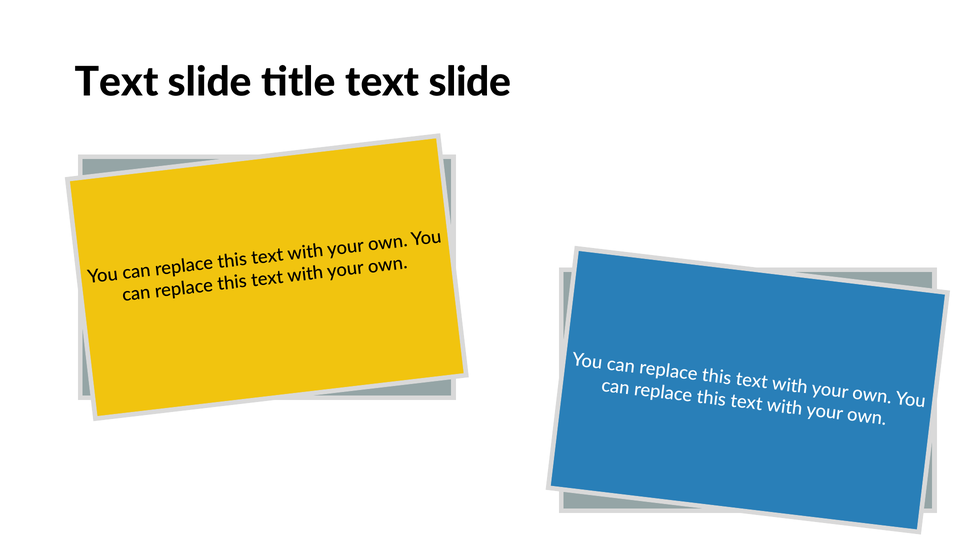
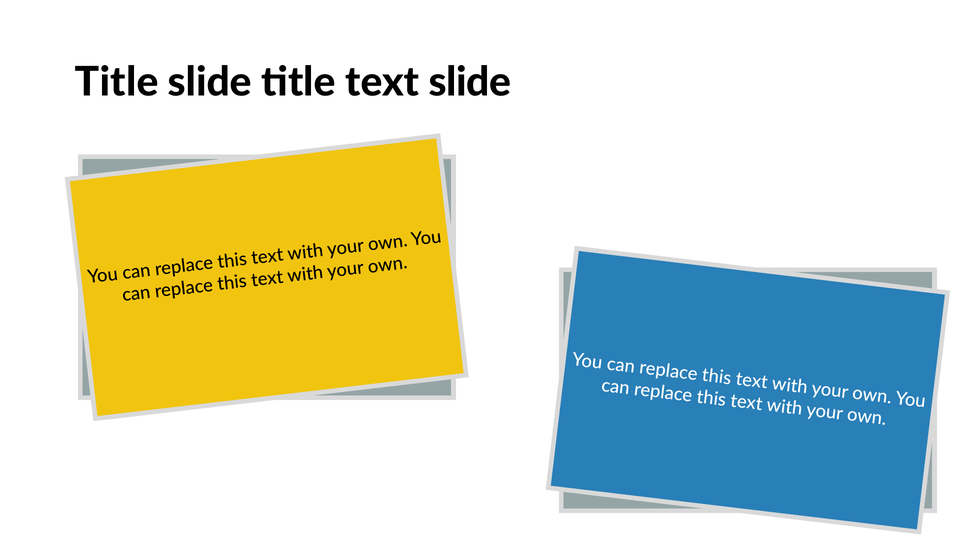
Text: Text -> Title (117, 82)
